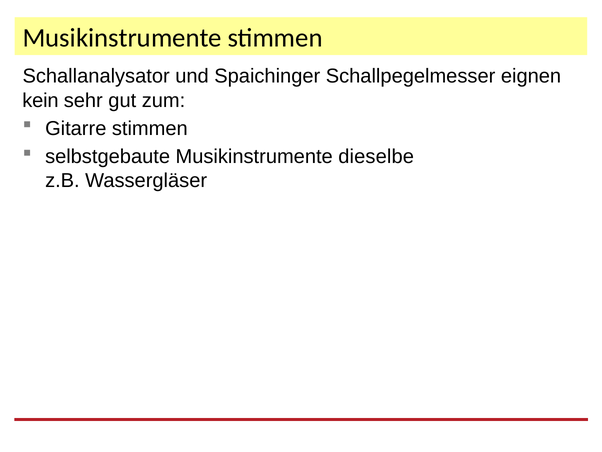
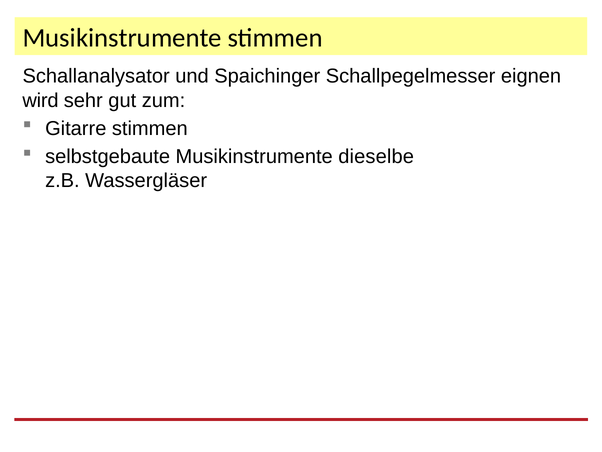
kein: kein -> wird (40, 100)
